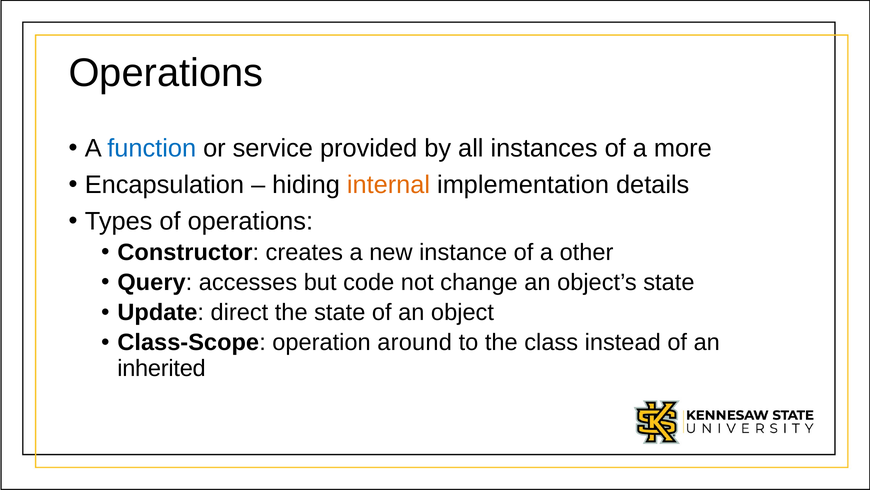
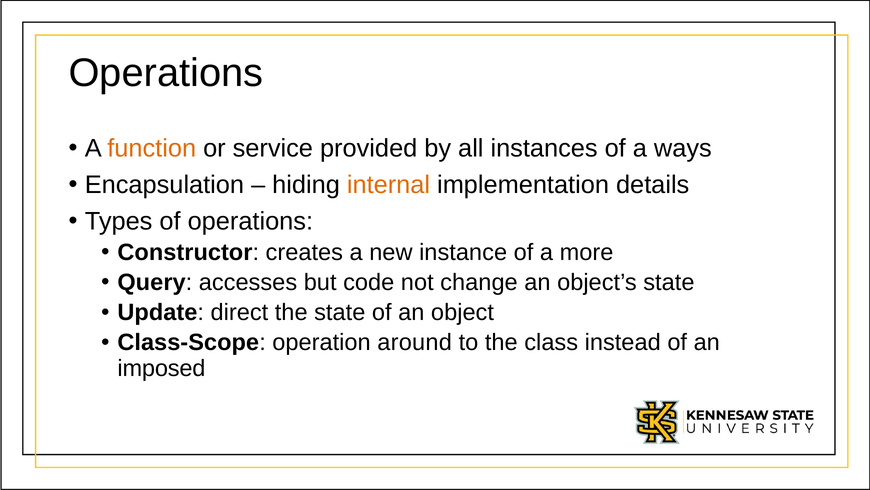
function colour: blue -> orange (152, 148)
more: more -> ways (683, 148)
other: other -> more (587, 252)
inherited: inherited -> imposed (161, 368)
